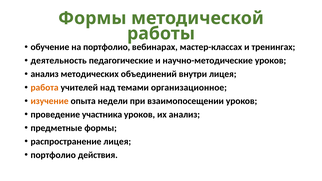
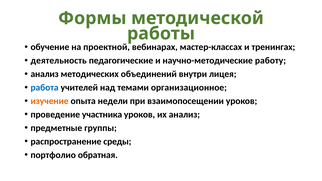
на портфолио: портфолио -> проектной (107, 47)
научно-методические уроков: уроков -> работу (270, 61)
работа colour: orange -> blue (45, 88)
предметные формы: формы -> группы (101, 128)
распространение лицея: лицея -> среды (117, 142)
действия: действия -> обратная (98, 155)
